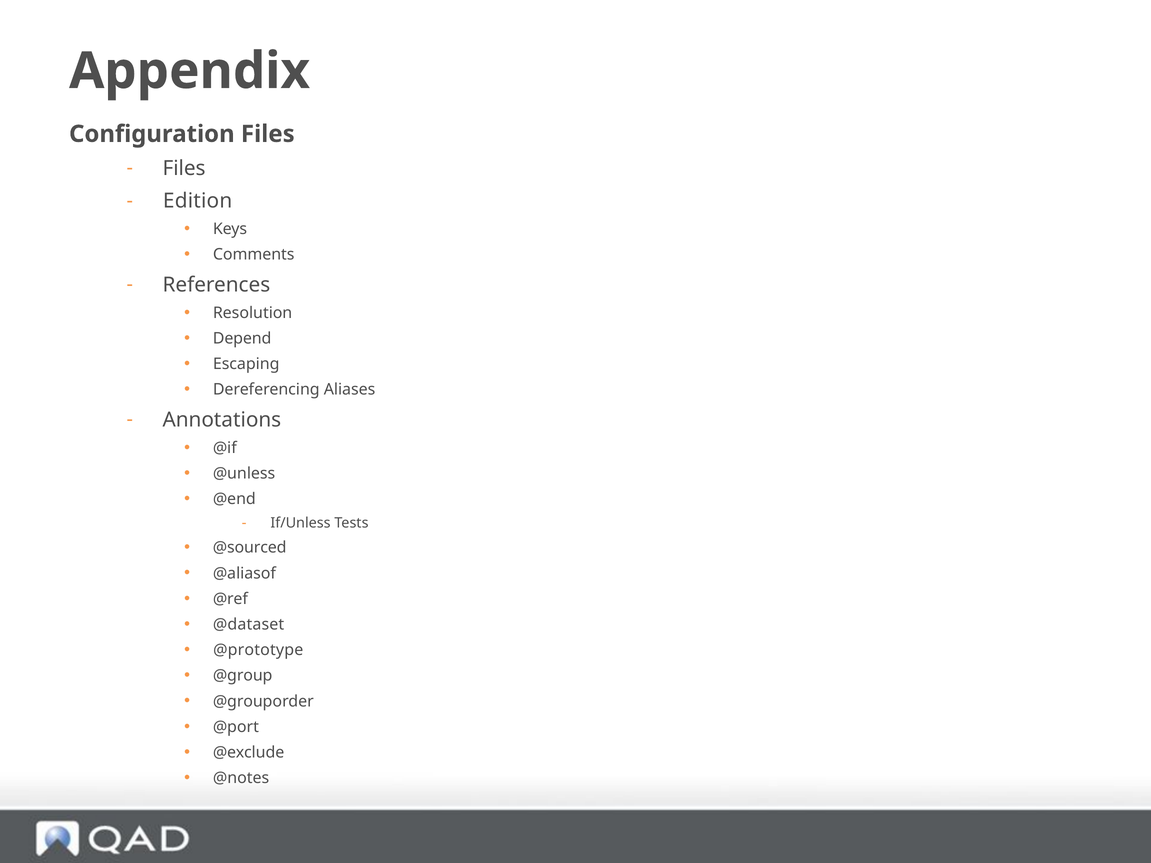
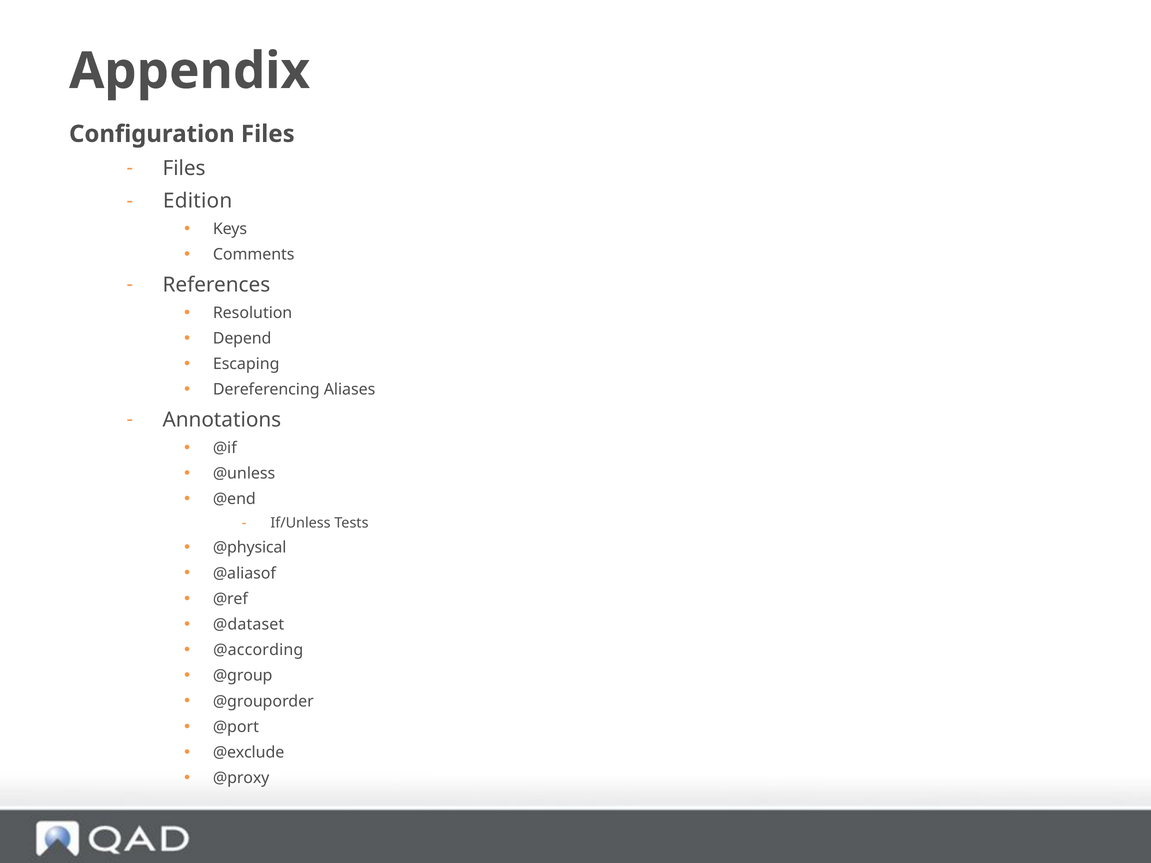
@sourced: @sourced -> @physical (250, 548)
@prototype: @prototype -> @according (258, 650)
@notes: @notes -> @proxy (241, 778)
